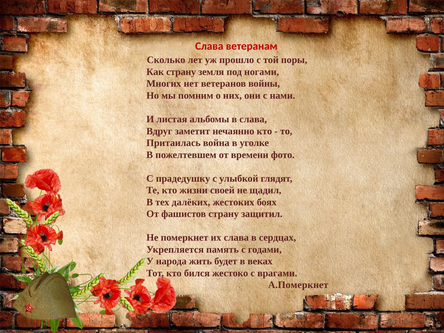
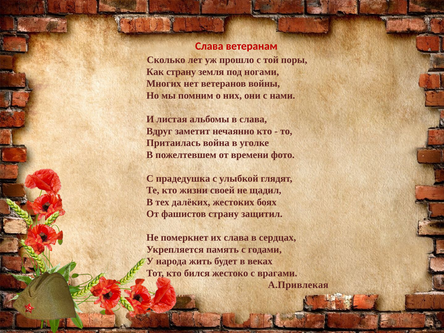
прадедушку: прадедушку -> прадедушка (183, 178)
А.Померкнет: А.Померкнет -> А.Привлекая (298, 285)
